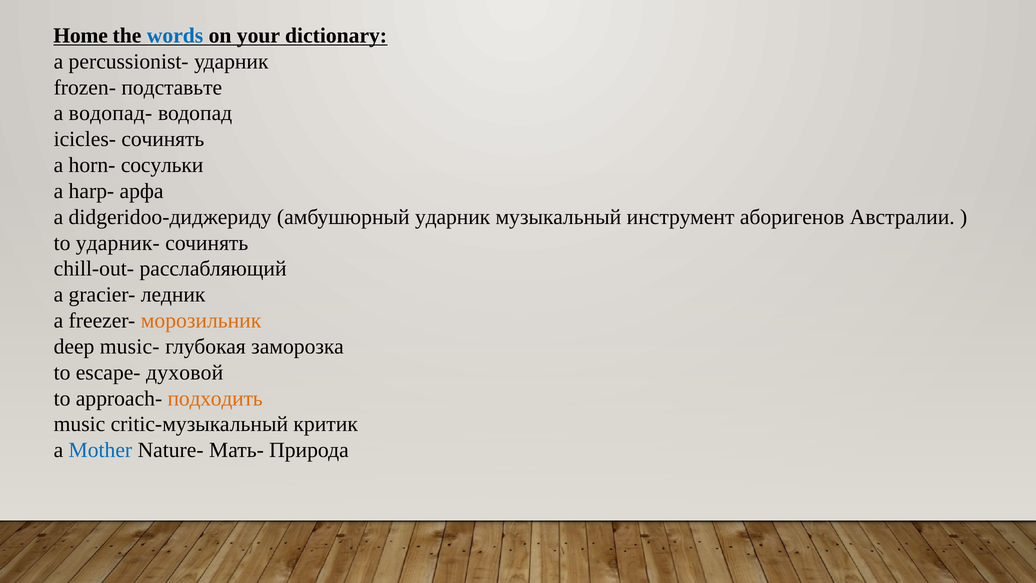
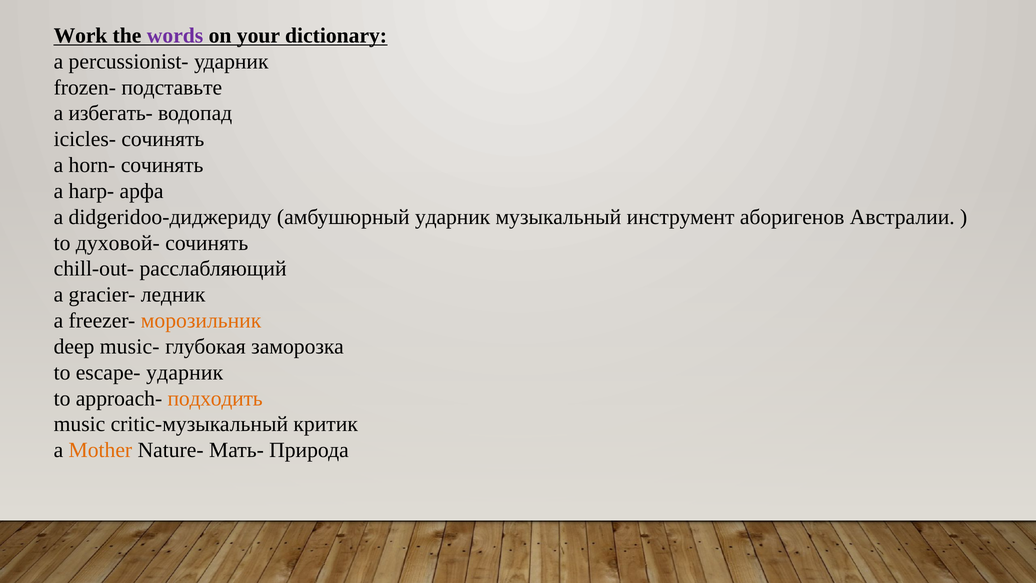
Home: Home -> Work (81, 36)
words colour: blue -> purple (175, 36)
водопад-: водопад- -> избегать- (111, 113)
horn- сосульки: сосульки -> сочинять (162, 165)
ударник-: ударник- -> духовой- (118, 243)
escape- духовой: духовой -> ударник (185, 372)
Mother colour: blue -> orange (100, 450)
